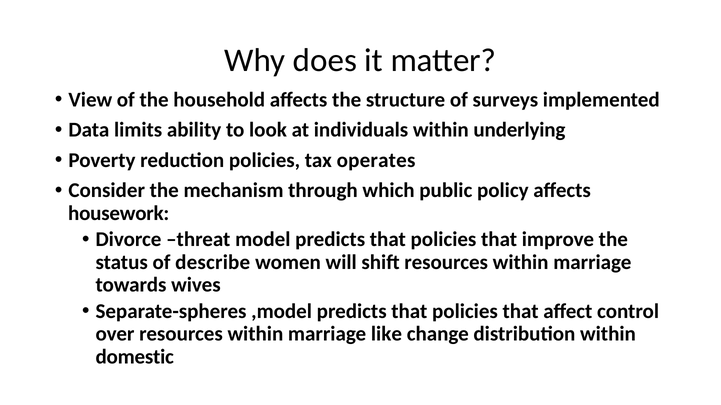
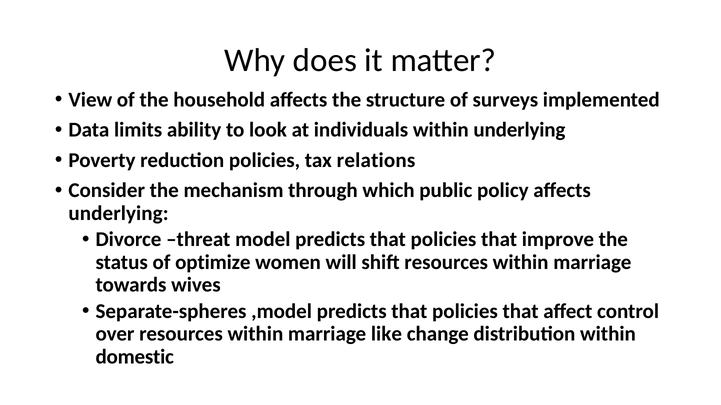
operates: operates -> relations (376, 160)
housework: housework -> underlying (119, 213)
describe: describe -> optimize (213, 263)
